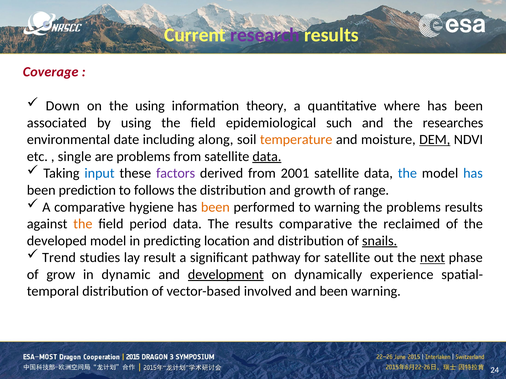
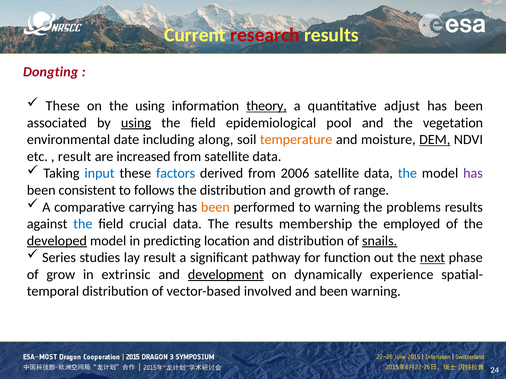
research colour: purple -> red (265, 35)
Coverage: Coverage -> Dongting (51, 72)
Down: Down -> These (63, 106)
theory underline: none -> present (267, 106)
where: where -> adjust (402, 106)
using underline: none -> present (136, 123)
such: such -> pool (339, 123)
researches: researches -> vegetation (453, 123)
single: single -> result (75, 157)
are problems: problems -> increased (143, 157)
data underline: present -> none (267, 157)
factors colour: purple -> blue (176, 174)
2001: 2001 -> 2006 (295, 174)
has colour: blue -> purple (473, 174)
prediction: prediction -> consistent (87, 190)
hygiene: hygiene -> carrying (151, 207)
the colour: orange -> blue (83, 224)
period: period -> crucial (148, 224)
results comparative: comparative -> membership (316, 224)
reclaimed: reclaimed -> employed (412, 224)
developed underline: none -> present (57, 241)
Trend: Trend -> Series (59, 258)
for satellite: satellite -> function (347, 258)
dynamic: dynamic -> extrinsic (126, 275)
